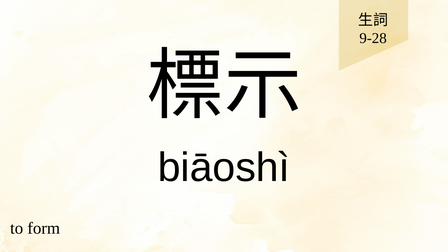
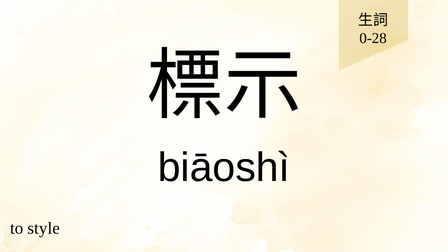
9-28: 9-28 -> 0-28 (373, 38)
form: form -> style (44, 228)
